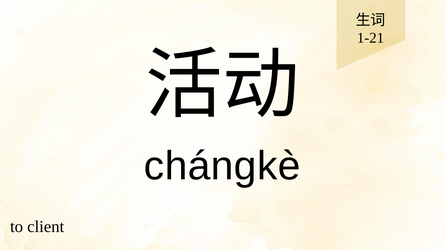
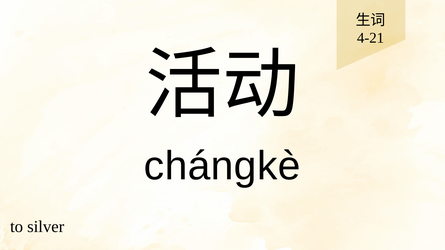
1-21: 1-21 -> 4-21 (371, 38)
client: client -> silver (46, 227)
